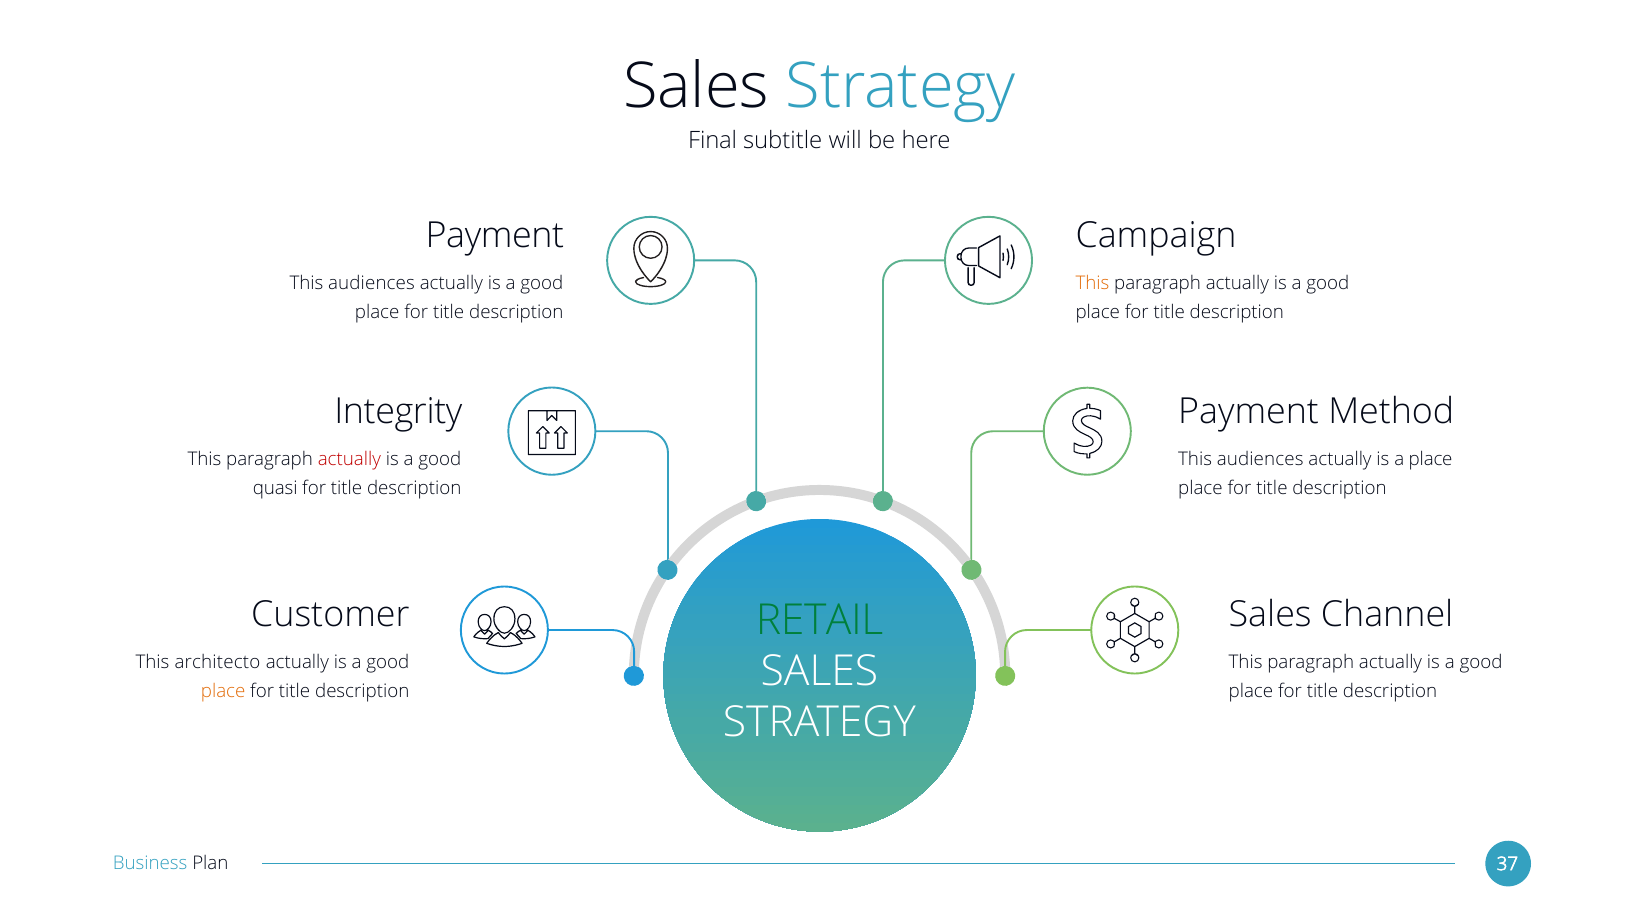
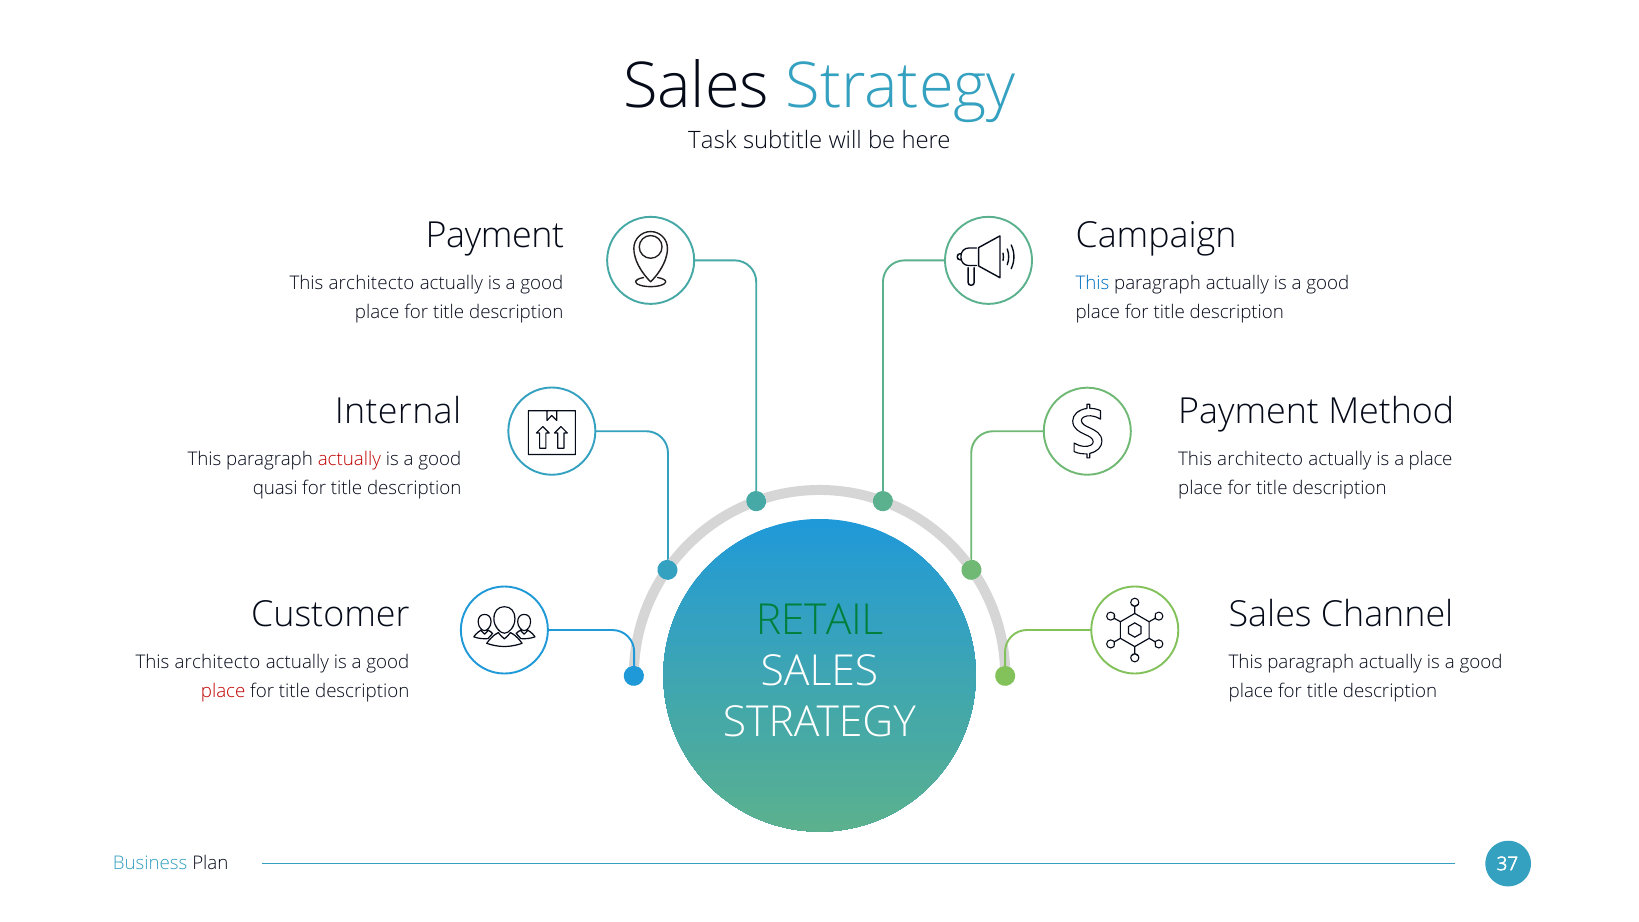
Final: Final -> Task (712, 141)
audiences: audiences -> architecto (372, 283)
This colour: orange -> blue (1092, 283)
Integrity: Integrity -> Internal (398, 412)
audiences: audiences -> architecto (1260, 459)
place colour: orange -> red (223, 692)
